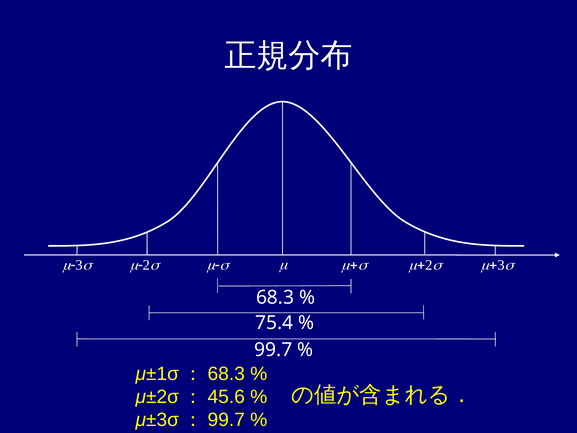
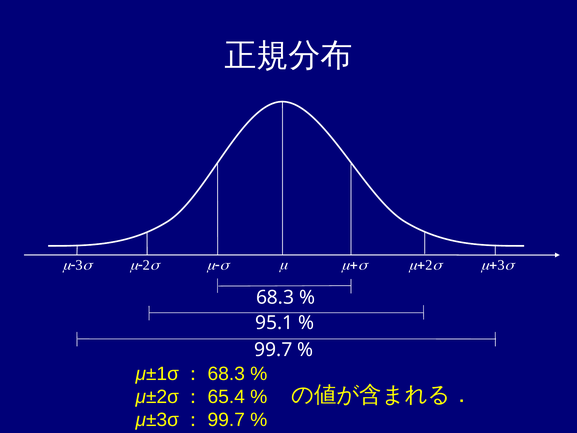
75.4: 75.4 -> 95.1 (274, 323)
45.6: 45.6 -> 65.4 (226, 397)
